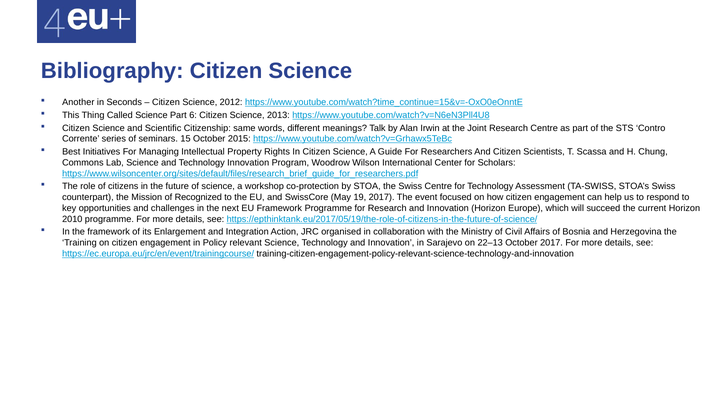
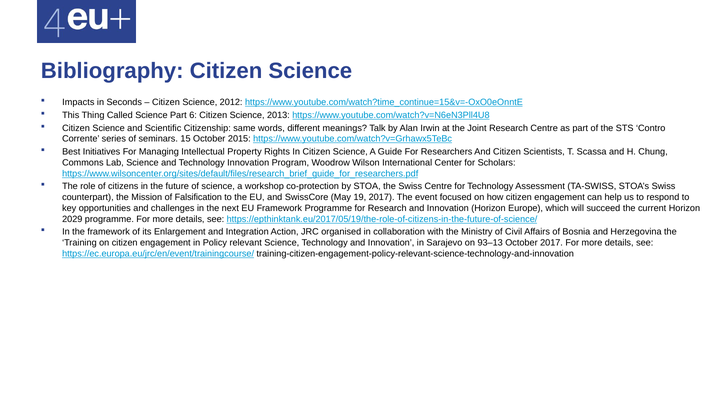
Another: Another -> Impacts (78, 102)
Recognized: Recognized -> Falsification (198, 197)
2010: 2010 -> 2029 (72, 219)
22–13: 22–13 -> 93–13 (490, 243)
